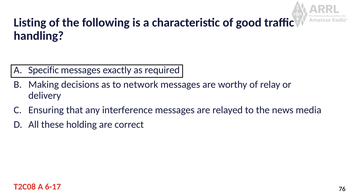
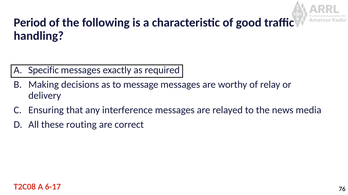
Listing: Listing -> Period (30, 23)
network: network -> message (141, 85)
holding: holding -> routing (81, 125)
